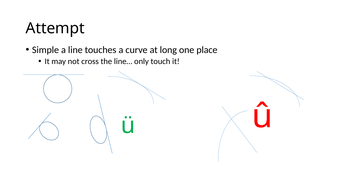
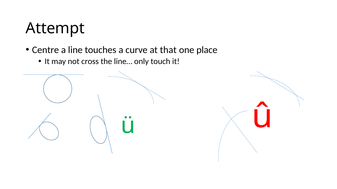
Simple: Simple -> Centre (45, 50)
long: long -> that (168, 50)
